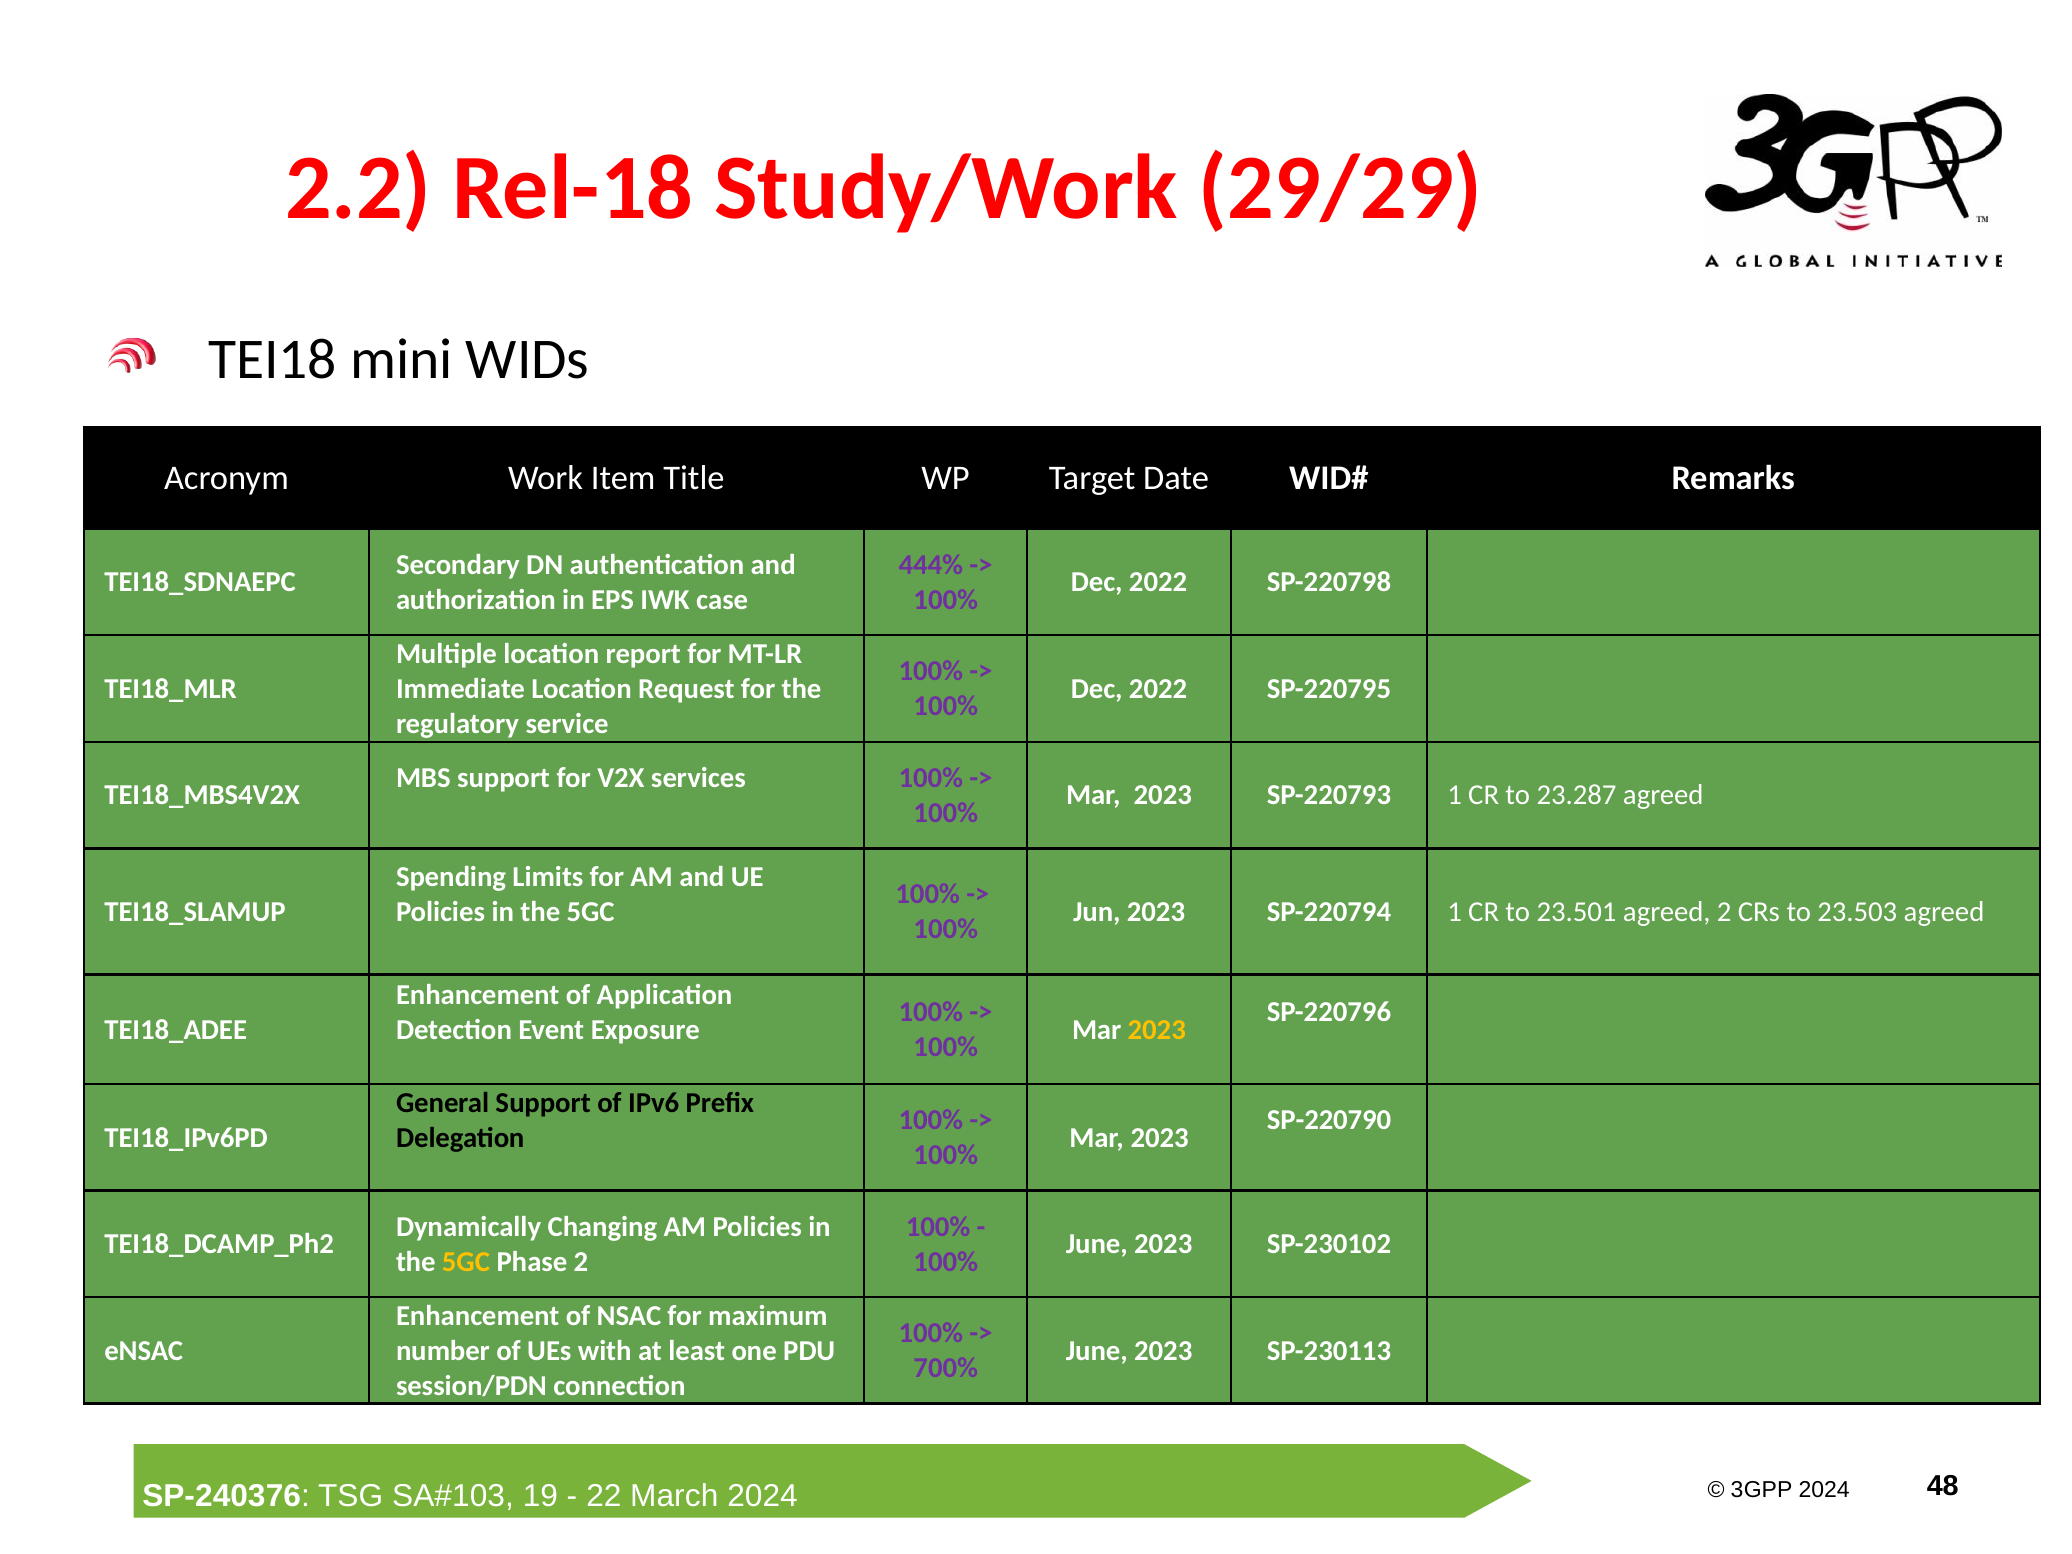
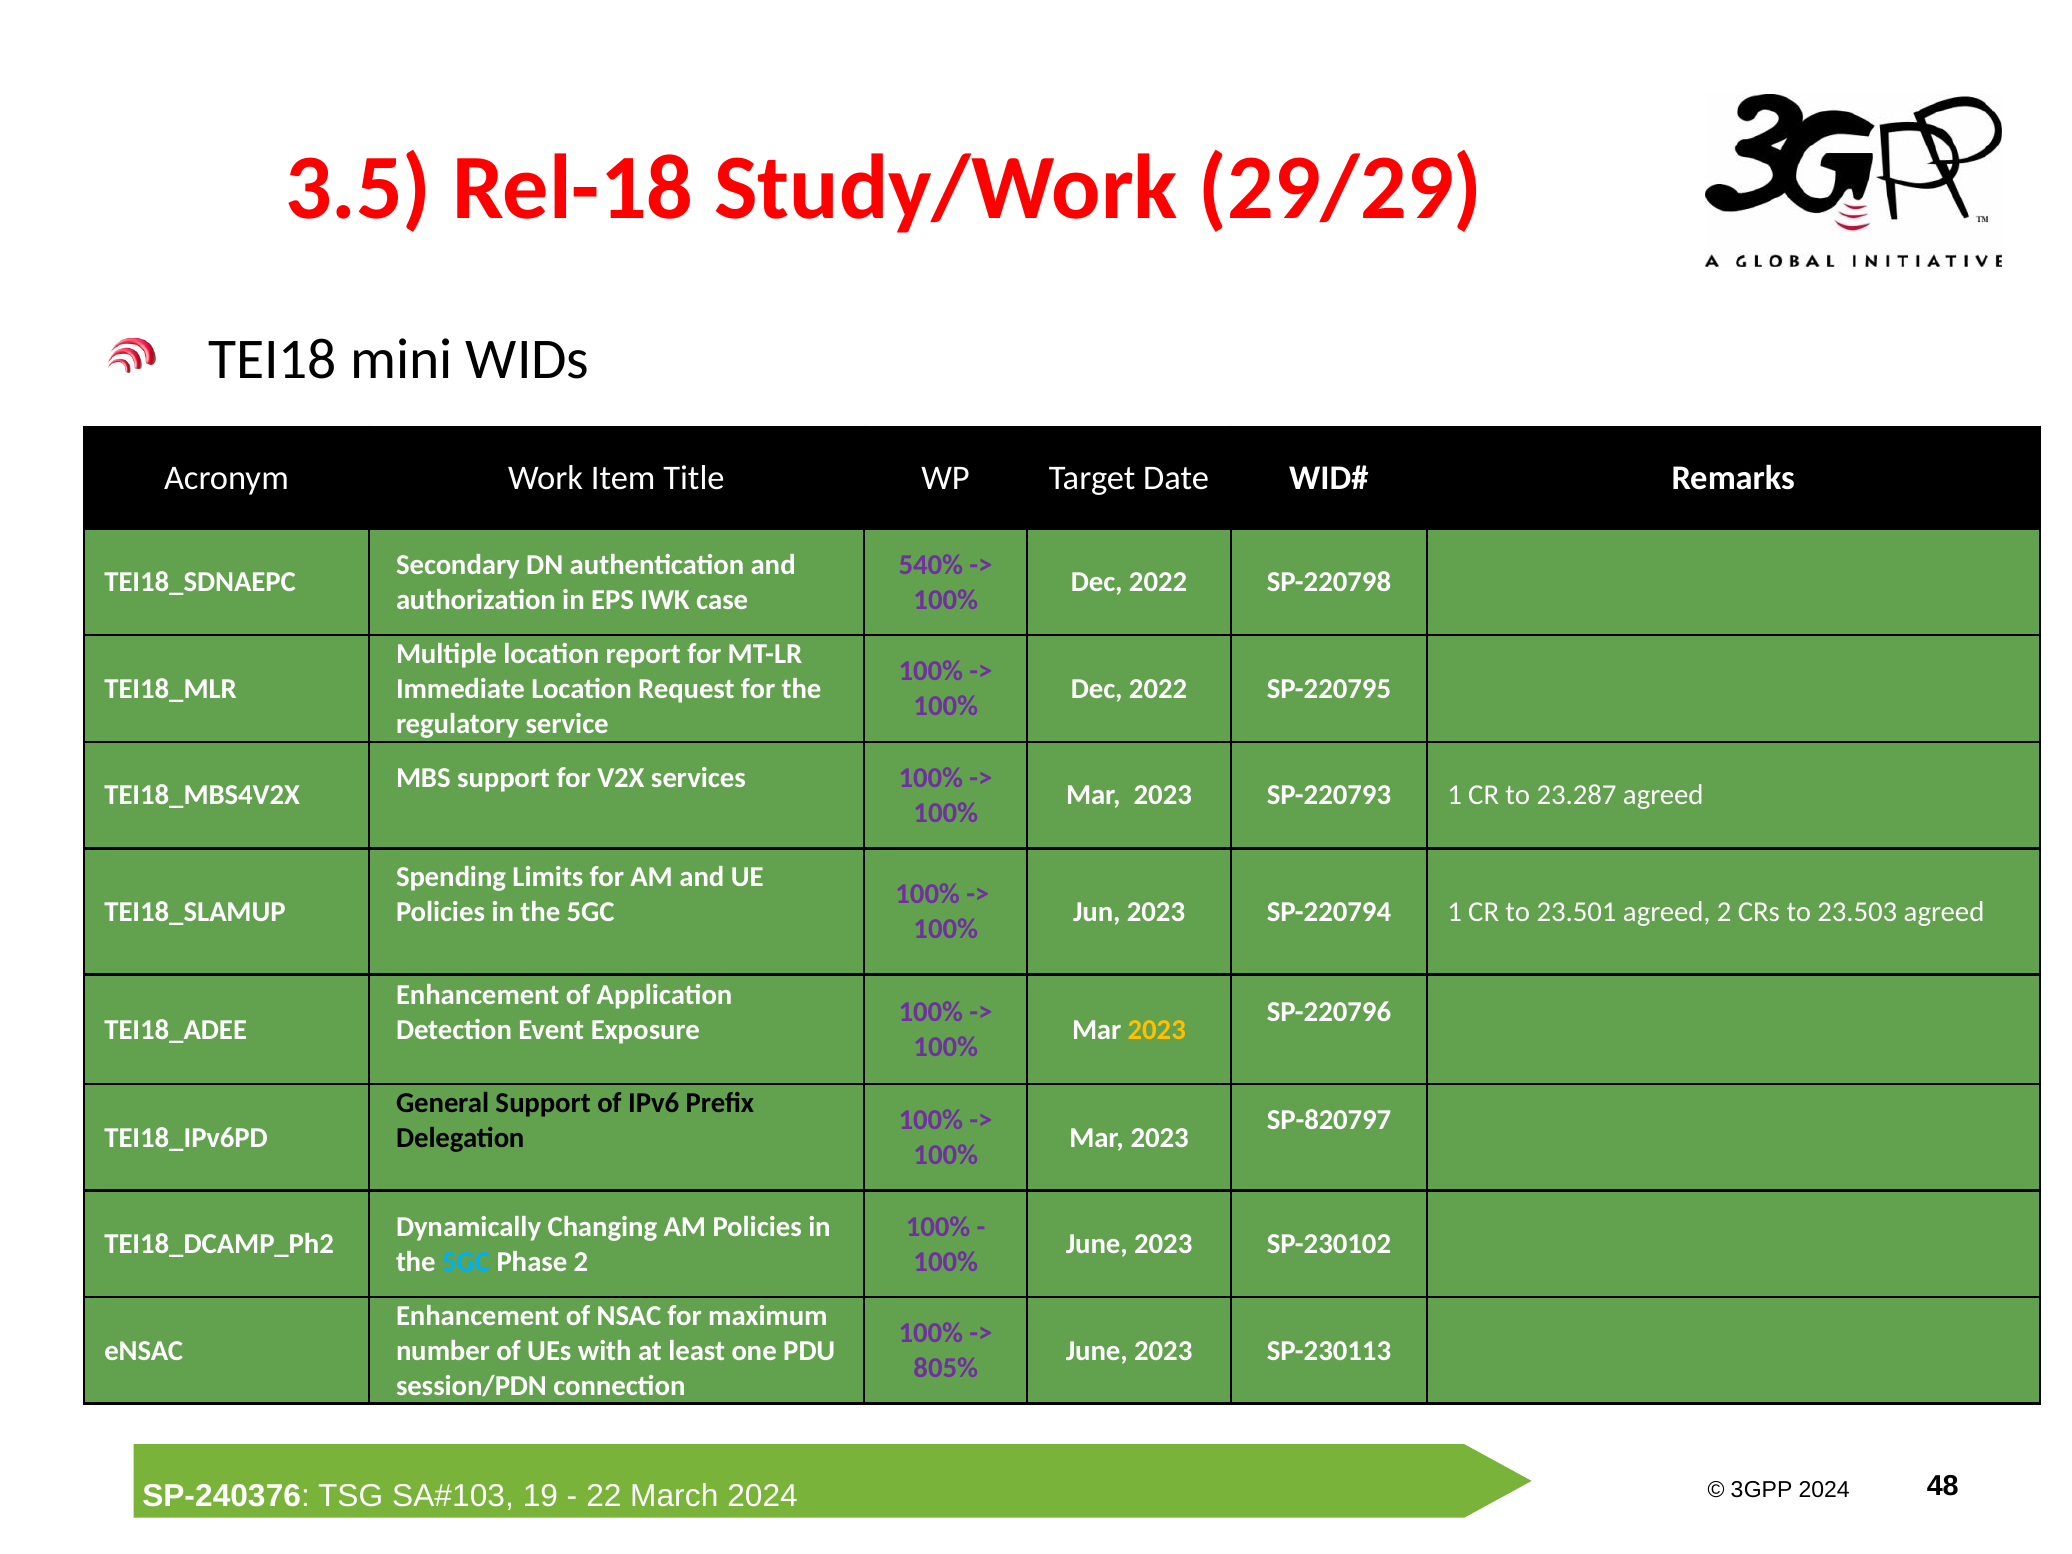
2.2: 2.2 -> 3.5 (358, 188)
444%: 444% -> 540% (931, 565)
SP-220790: SP-220790 -> SP-820797 (1329, 1120)
5GC colour: yellow -> light blue (466, 1262)
700%: 700% -> 805% (946, 1368)
